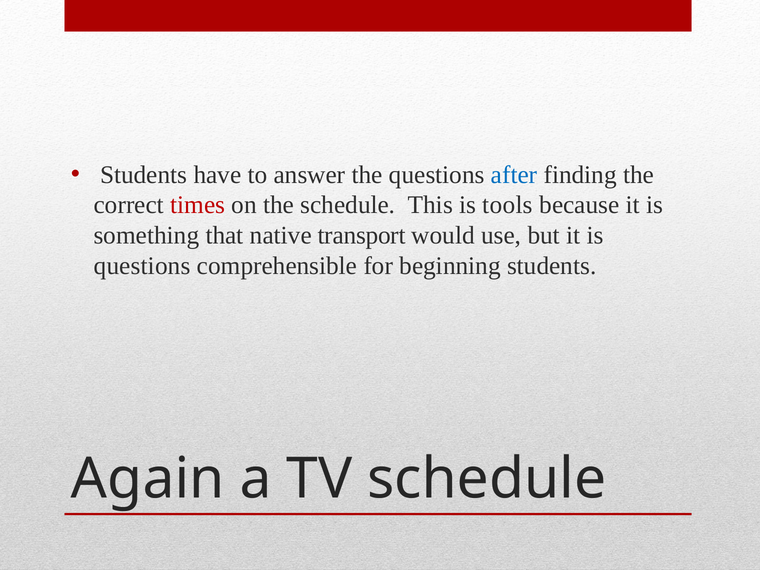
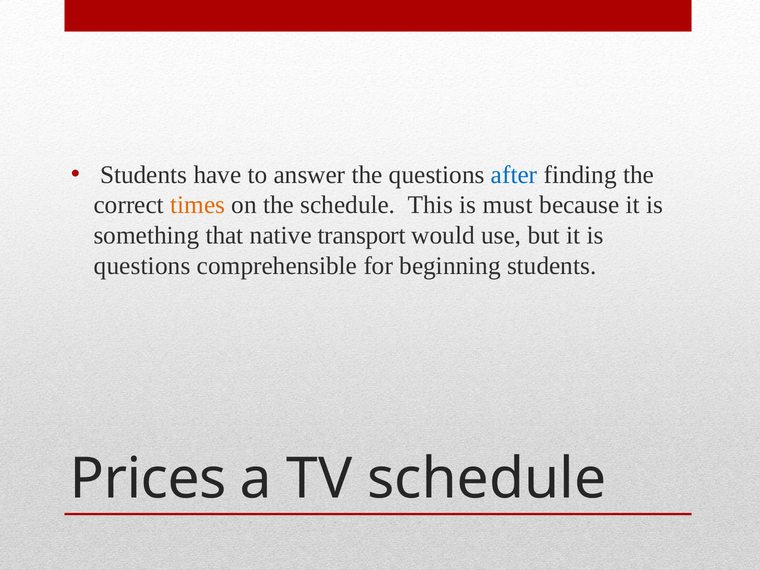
times colour: red -> orange (198, 205)
tools: tools -> must (508, 205)
Again: Again -> Prices (148, 479)
